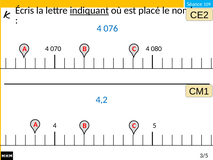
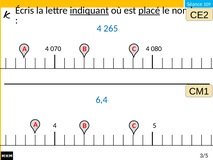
placé underline: none -> present (149, 10)
076: 076 -> 265 (111, 28)
4,2: 4,2 -> 6,4 (102, 100)
